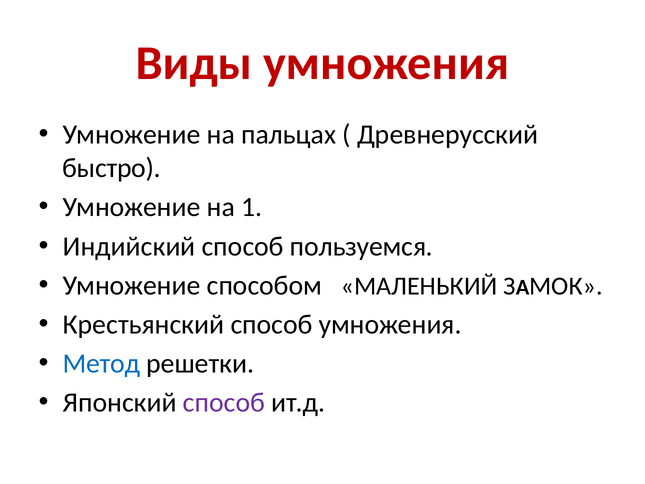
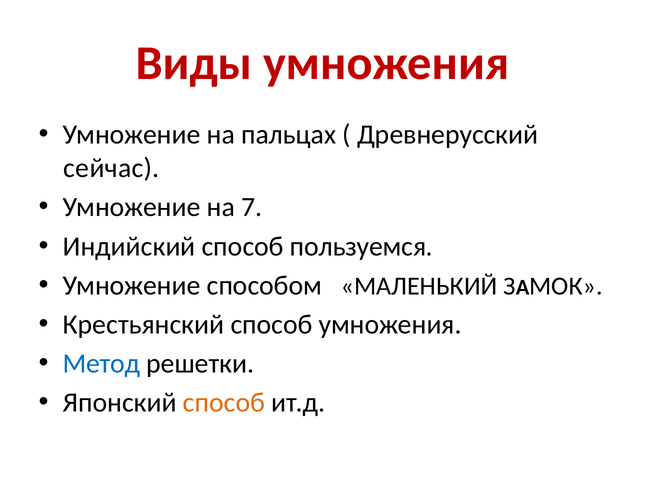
быстро: быстро -> сейчас (111, 168)
1: 1 -> 7 (252, 207)
способ colour: purple -> orange (224, 403)
